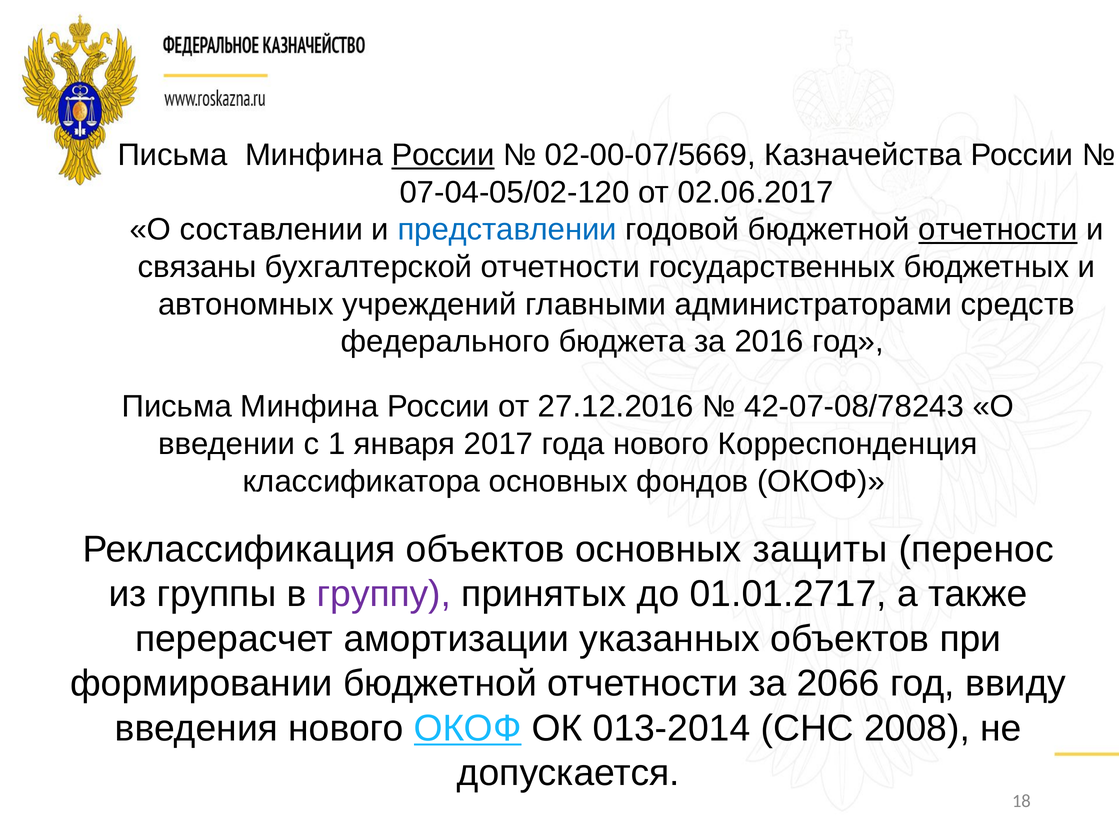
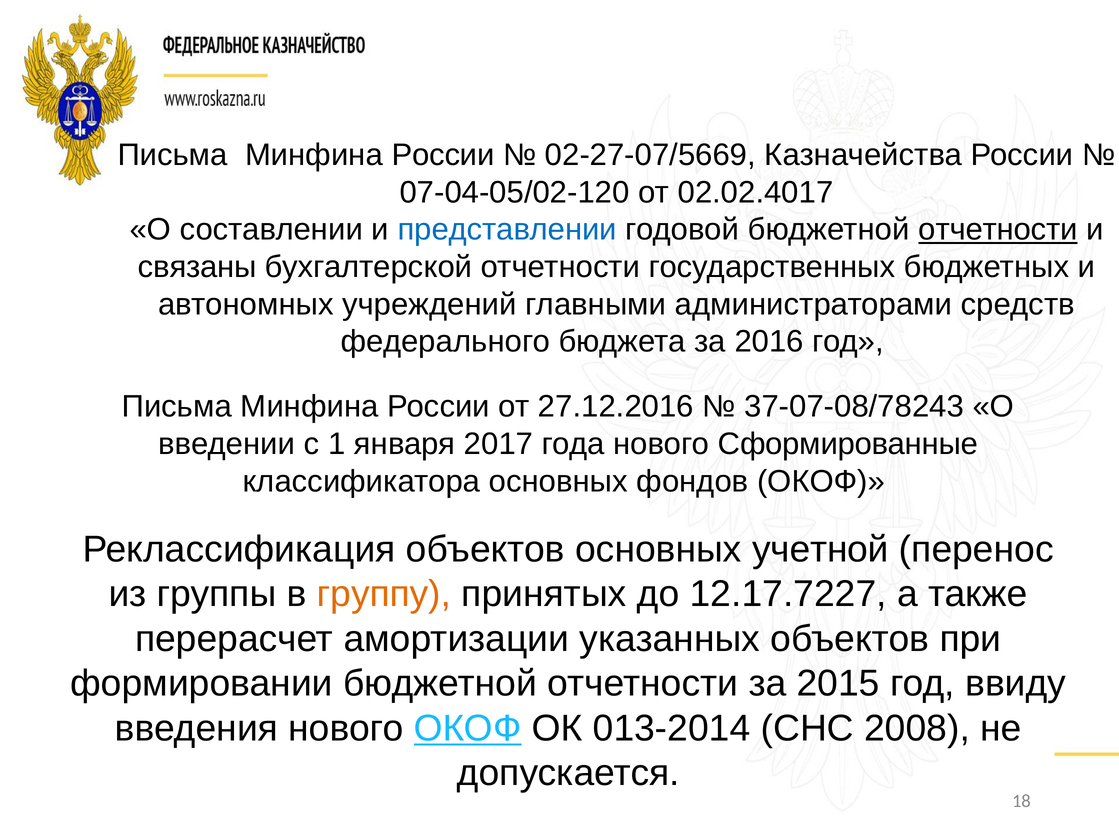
России underline: present -> none (443, 155)
02-00-07/5669: 02-00-07/5669 -> 02-27-07/5669 (650, 155)
02.06.2017: 02.06.2017 -> 02.02.4017 (756, 192)
42-07-08/78243: 42-07-08/78243 -> 37-07-08/78243 (854, 407)
Корреспонденция: Корреспонденция -> Сформированные (848, 444)
защиты: защиты -> учетной (820, 549)
группу colour: purple -> orange (384, 594)
01.01.2717: 01.01.2717 -> 12.17.7227 (788, 594)
2066: 2066 -> 2015 (838, 684)
